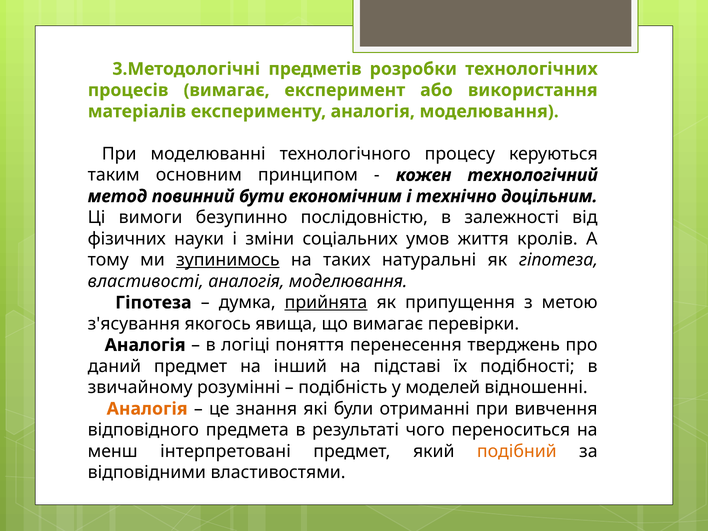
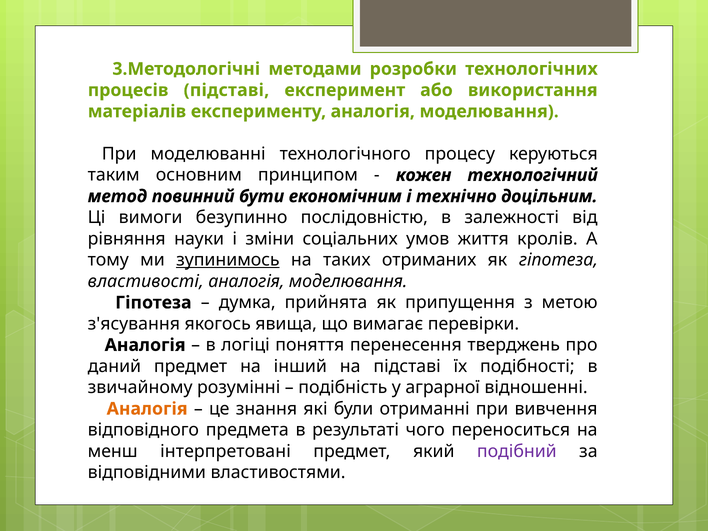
предметів: предметів -> методами (315, 69)
процесів вимагає: вимагає -> підставі (226, 90)
фізичних: фізичних -> рівняння (127, 239)
натуральні: натуральні -> отриманих (429, 260)
прийнята underline: present -> none (326, 303)
моделей: моделей -> аграрної (443, 388)
подібний colour: orange -> purple (517, 451)
